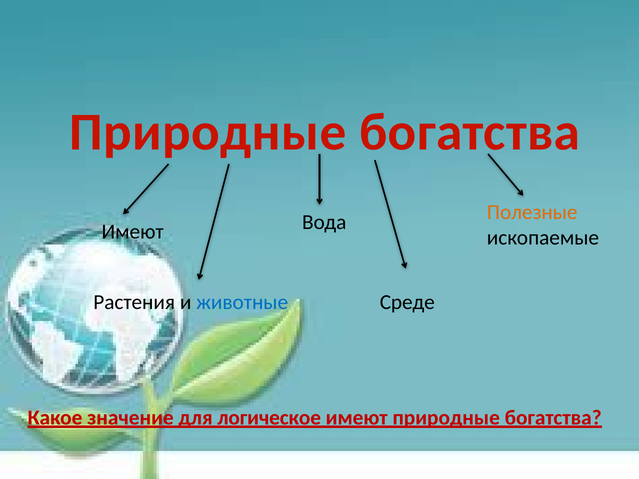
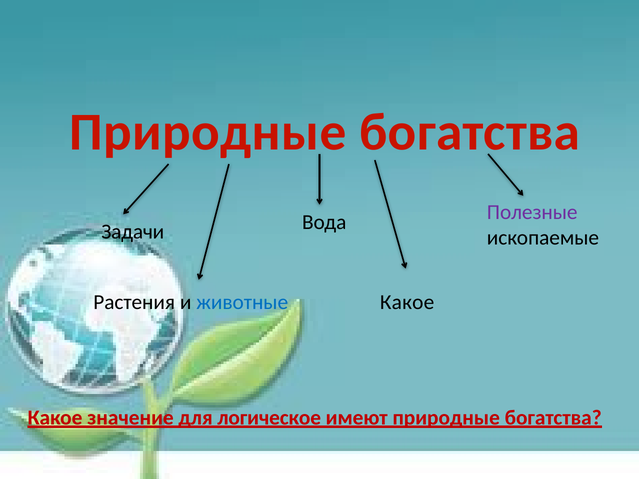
Имеют: Имеют -> Задачи (133, 232)
Полезные colour: orange -> purple (532, 212)
Среде: Среде -> Какое (407, 302)
